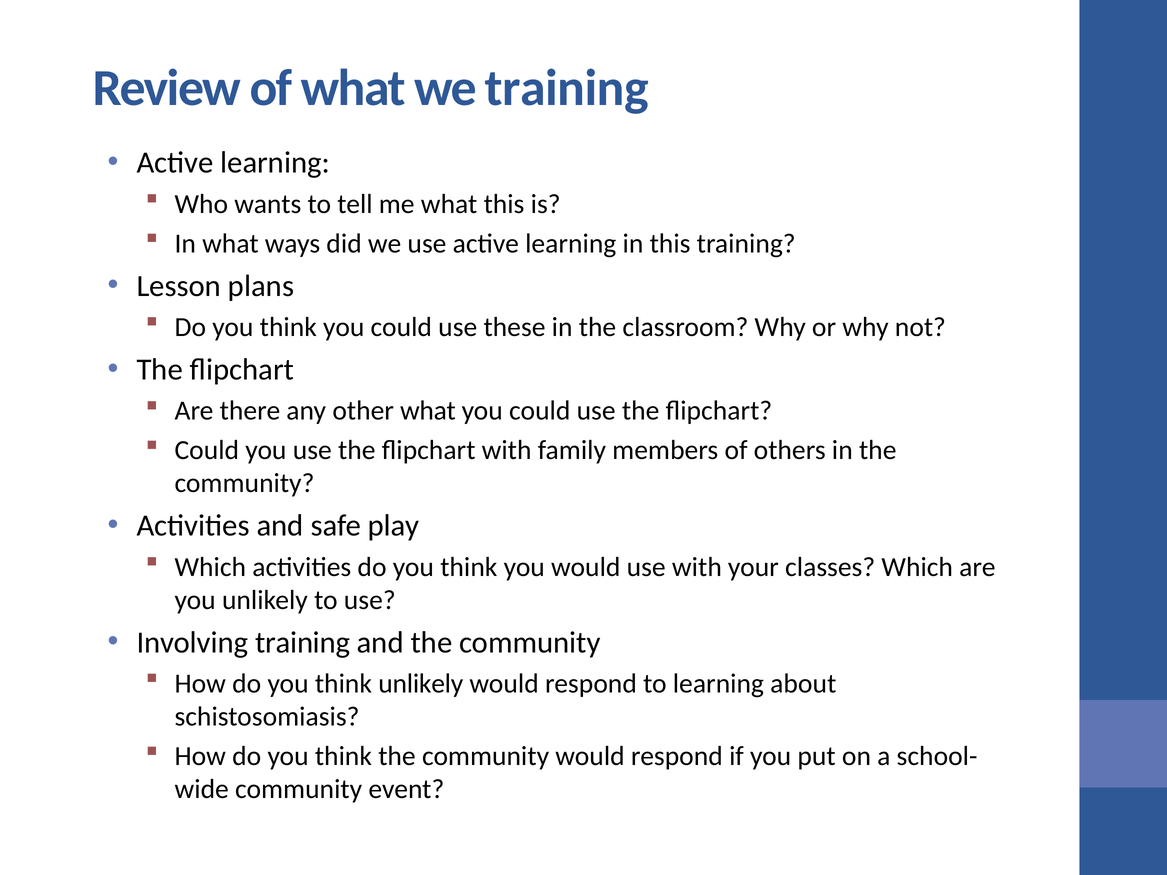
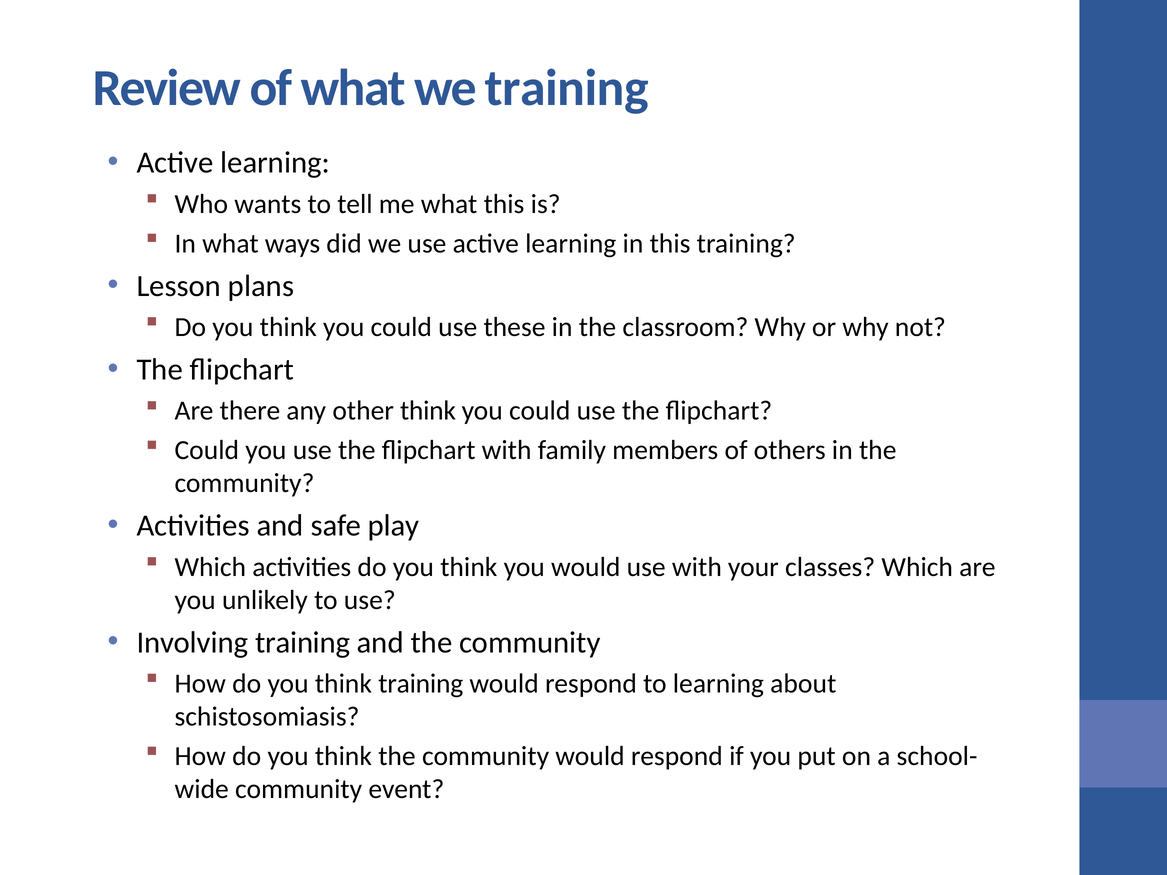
other what: what -> think (428, 411)
think unlikely: unlikely -> training (421, 684)
